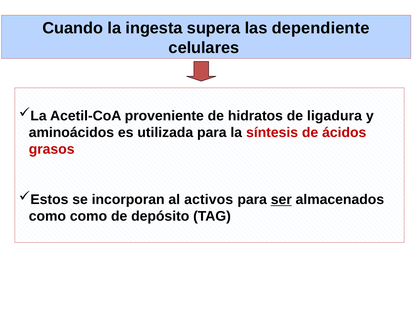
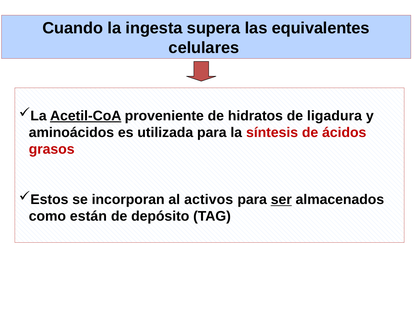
dependiente: dependiente -> equivalentes (321, 28)
Acetil-CoA underline: none -> present (86, 116)
como como: como -> están (88, 217)
